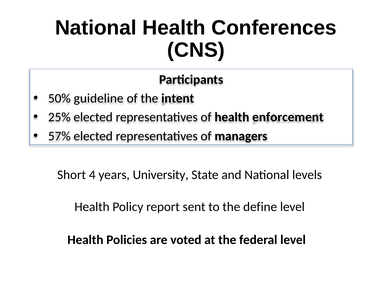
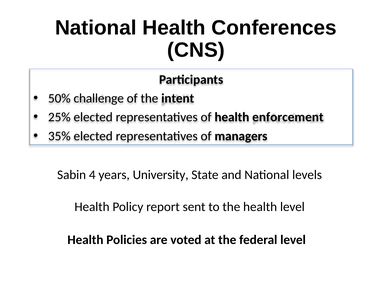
guideline: guideline -> challenge (99, 98)
57%: 57% -> 35% (59, 136)
Short: Short -> Sabin (72, 175)
the define: define -> health (260, 207)
